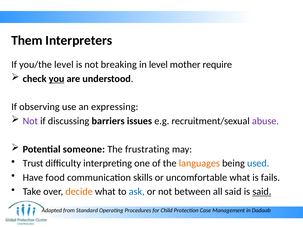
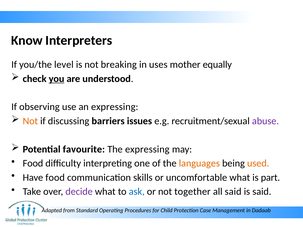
Them: Them -> Know (27, 41)
in level: level -> uses (158, 65)
require: require -> equally (217, 65)
Not colour: purple -> orange (30, 121)
someone: someone -> favourite (84, 149)
The frustrating: frustrating -> expressing (147, 149)
Trust: Trust -> Food (33, 164)
used colour: blue -> orange (258, 164)
fails: fails -> part (270, 178)
decide colour: orange -> purple (79, 192)
between: between -> together (192, 192)
said underline: present -> none (262, 192)
